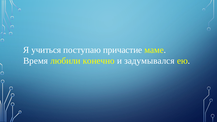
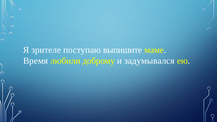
учиться: учиться -> зрителе (46, 50)
причастие: причастие -> выпишите (123, 50)
конечно: конечно -> доброму (99, 61)
